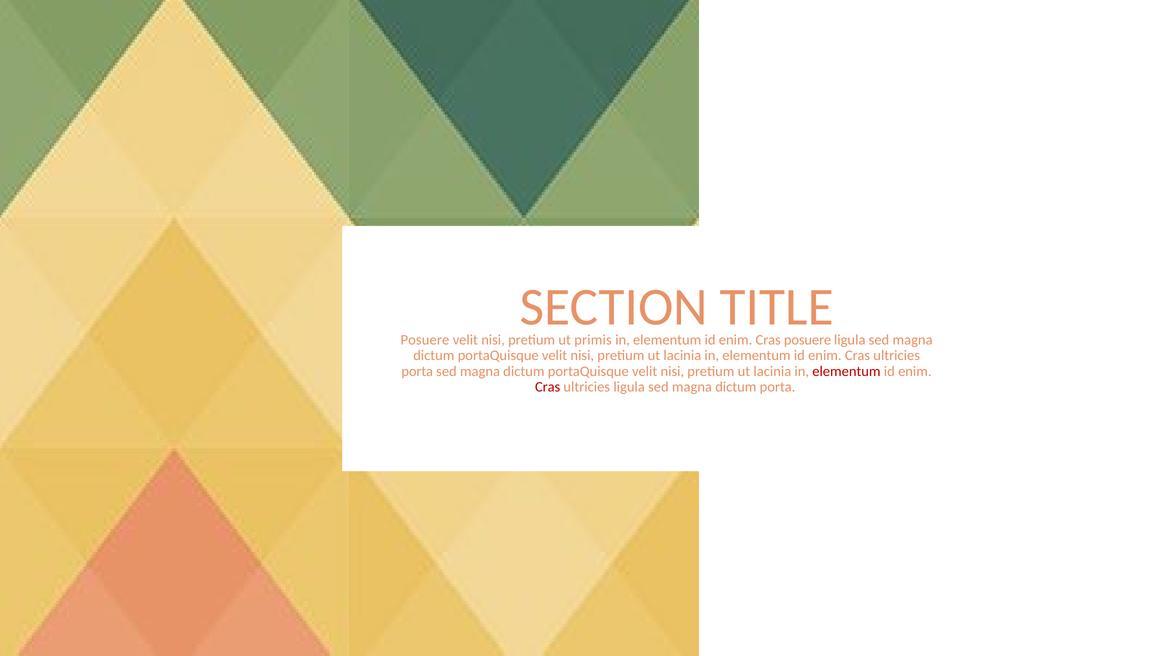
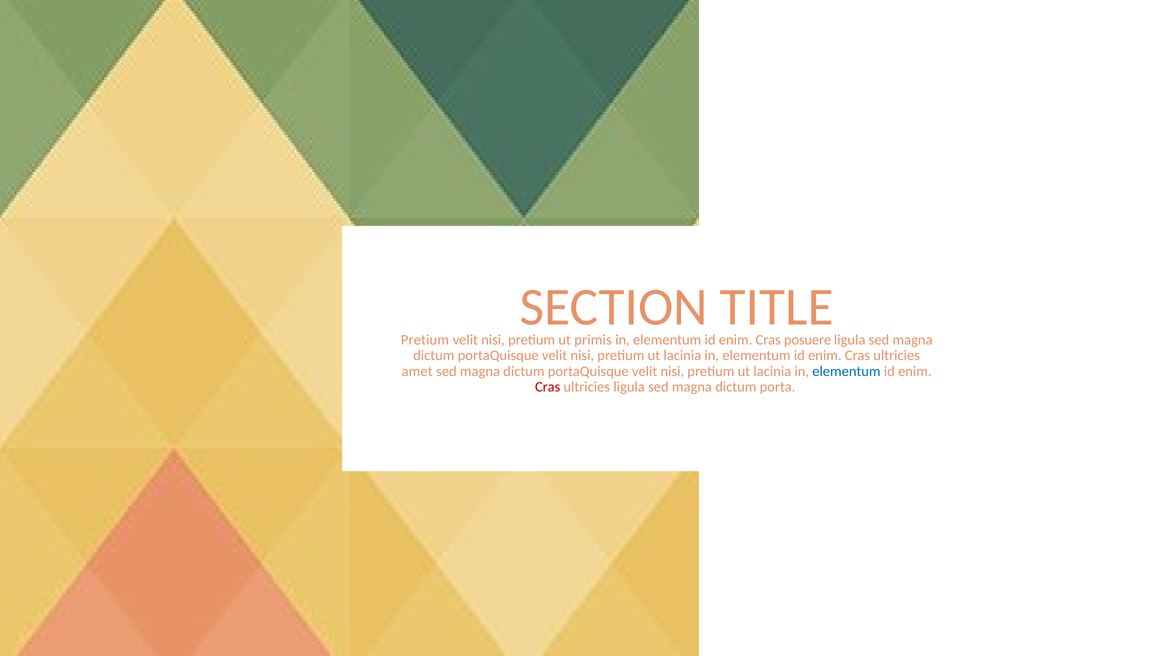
Posuere: Posuere -> Pretium (425, 340)
porta: porta -> amet (417, 371)
elementum colour: red -> blue (846, 371)
